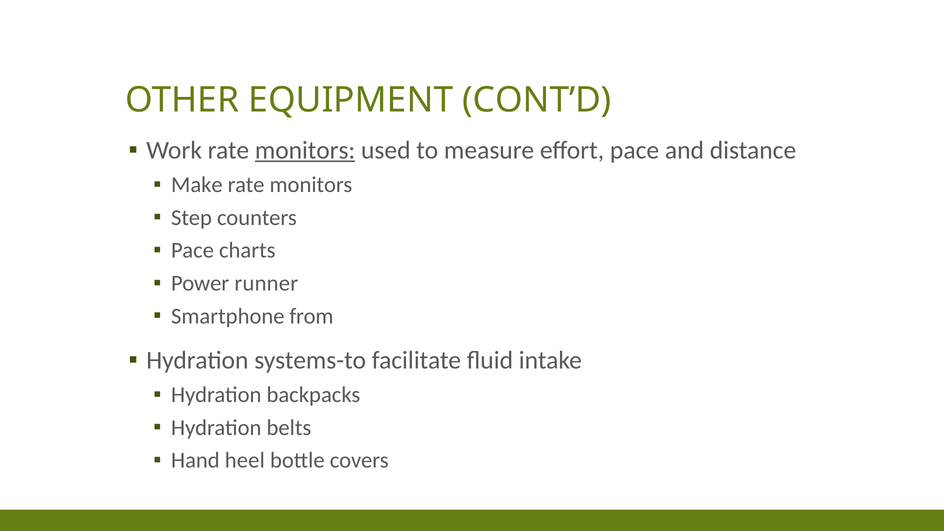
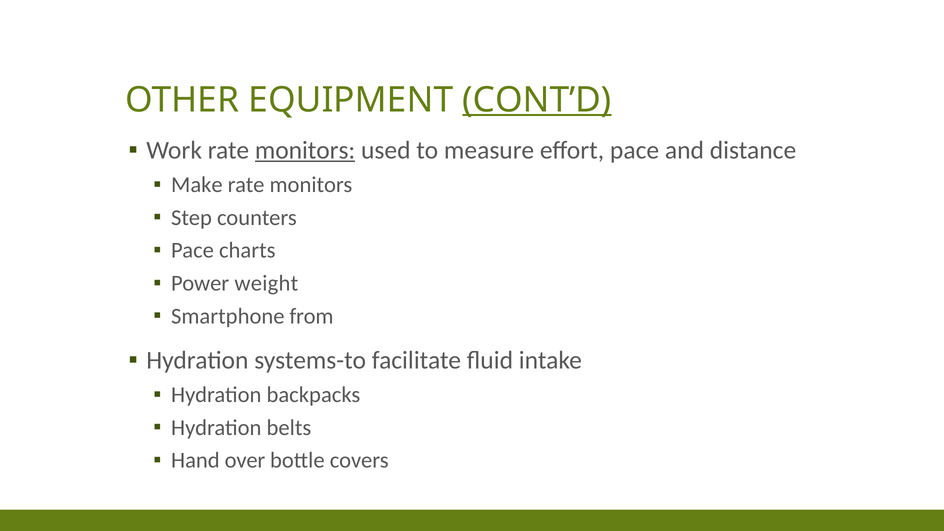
CONT’D underline: none -> present (537, 100)
runner: runner -> weight (266, 283)
heel: heel -> over (245, 461)
